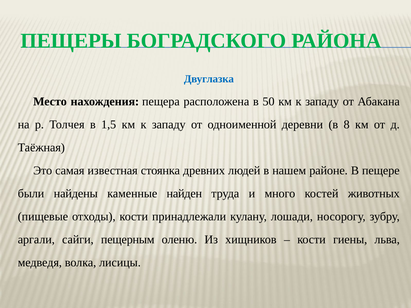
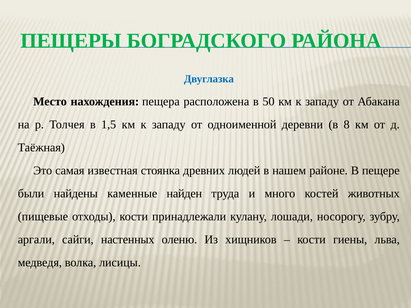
пещерным: пещерным -> настенных (128, 240)
